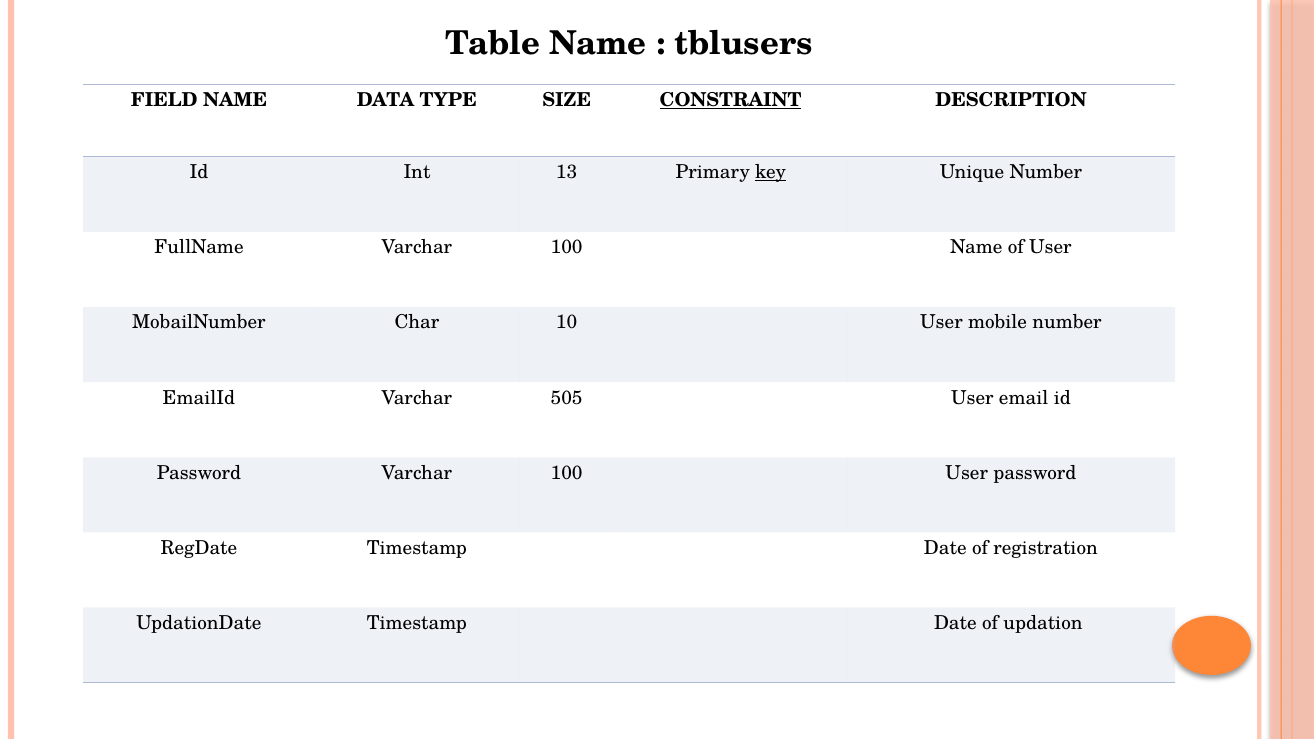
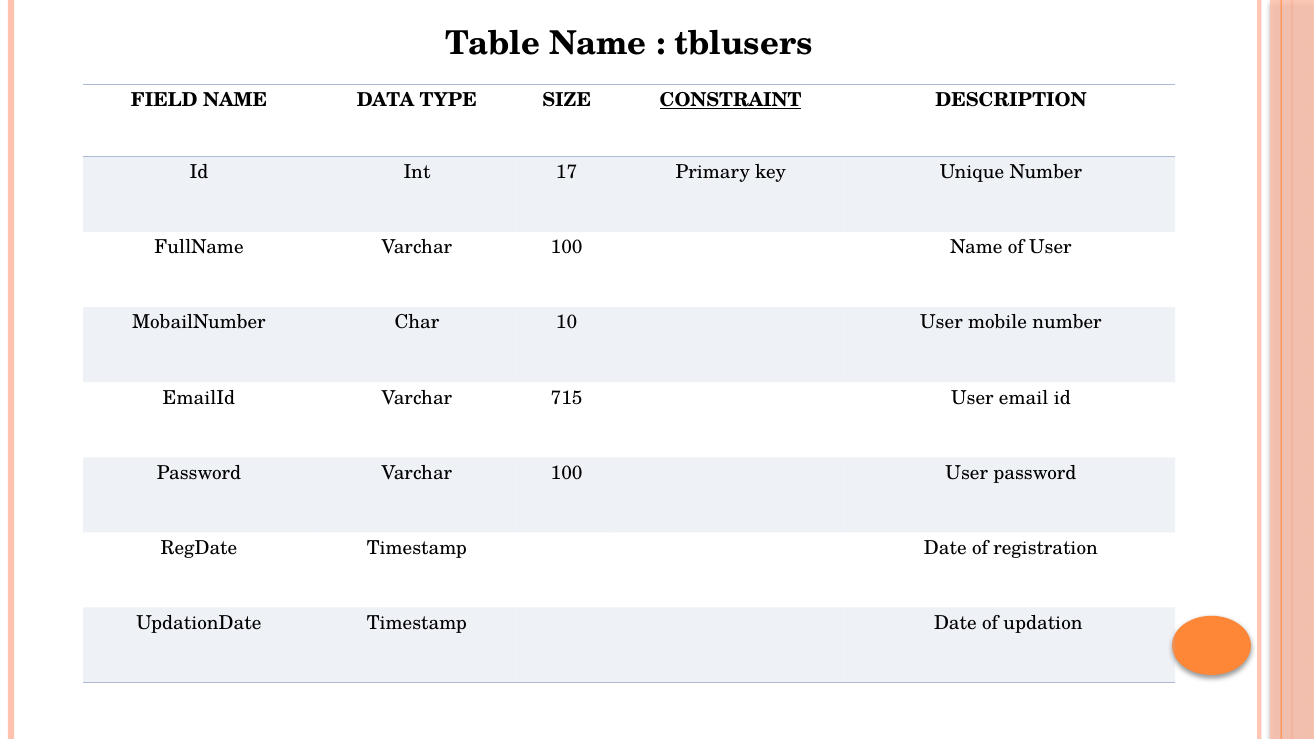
13: 13 -> 17 (567, 172)
key underline: present -> none (770, 172)
505: 505 -> 715 (567, 398)
